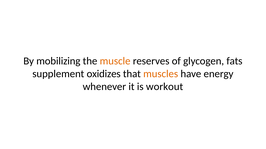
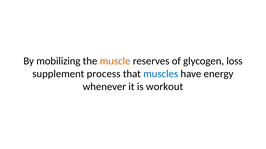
fats: fats -> loss (234, 61)
oxidizes: oxidizes -> process (104, 74)
muscles colour: orange -> blue (161, 74)
